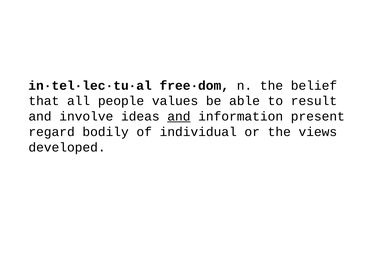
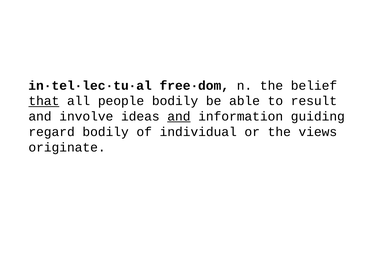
that underline: none -> present (44, 101)
people values: values -> bodily (175, 101)
present: present -> guiding (318, 117)
developed: developed -> originate (67, 147)
